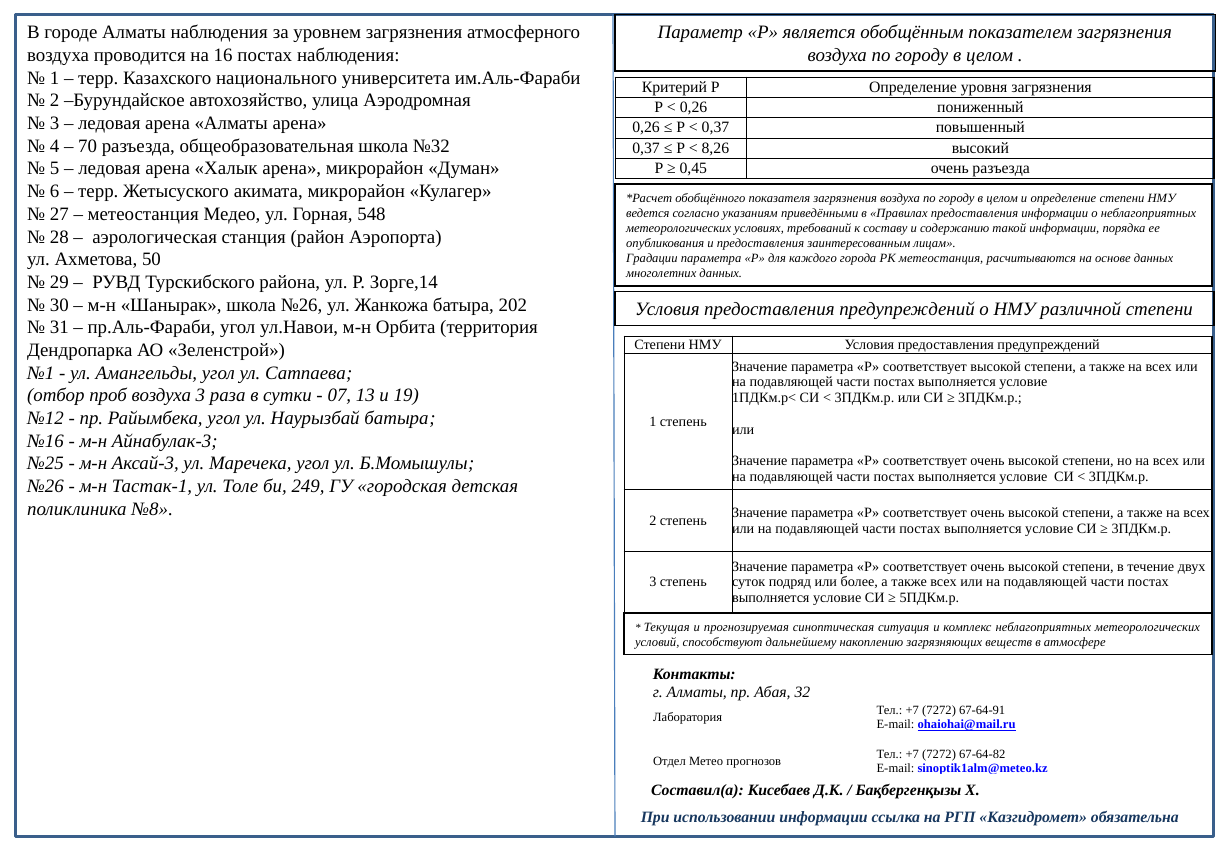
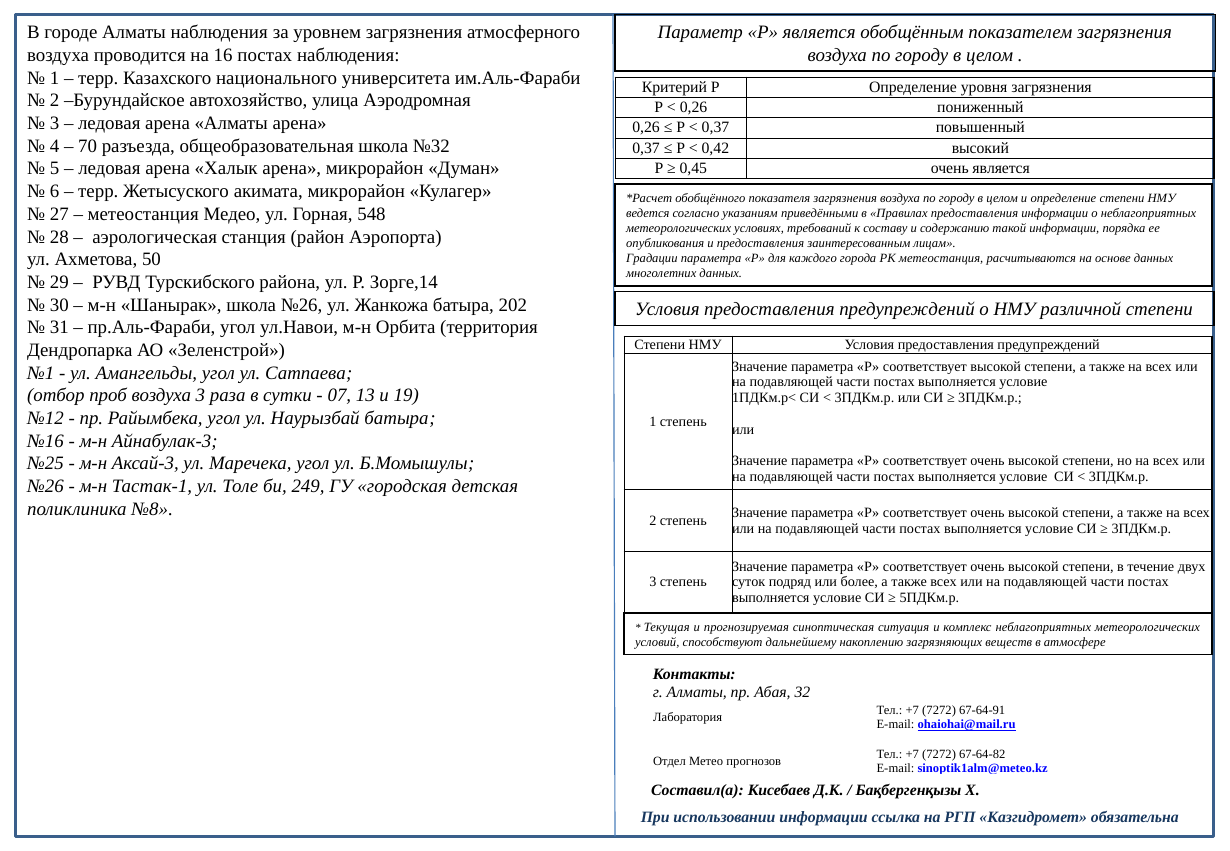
8,26: 8,26 -> 0,42 (715, 148)
очень разъезда: разъезда -> является (1001, 168)
